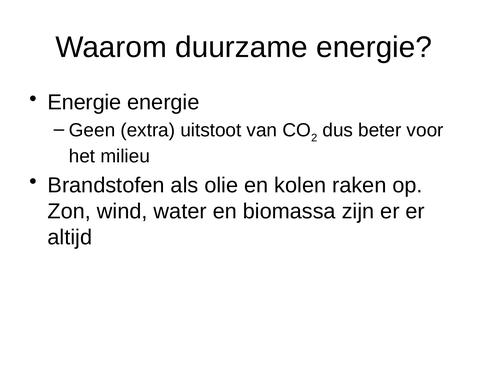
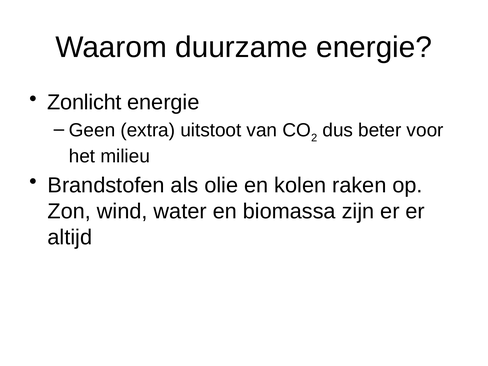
Energie: Energie -> Zonlicht (84, 102)
